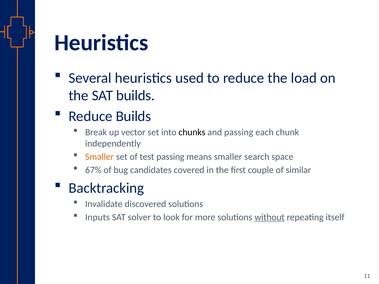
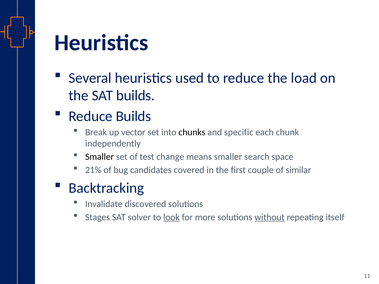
and passing: passing -> specific (239, 132)
Smaller colour: orange -> black (100, 157)
test passing: passing -> change (170, 157)
67%: 67% -> 21% (93, 170)
Inputs: Inputs -> Stages (98, 217)
look underline: none -> present (171, 217)
